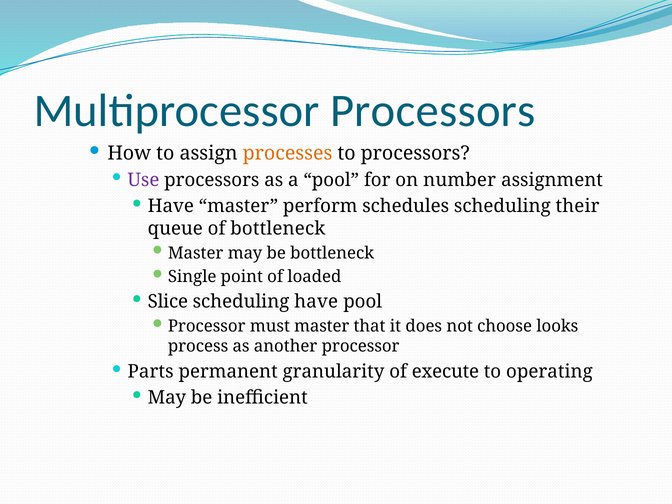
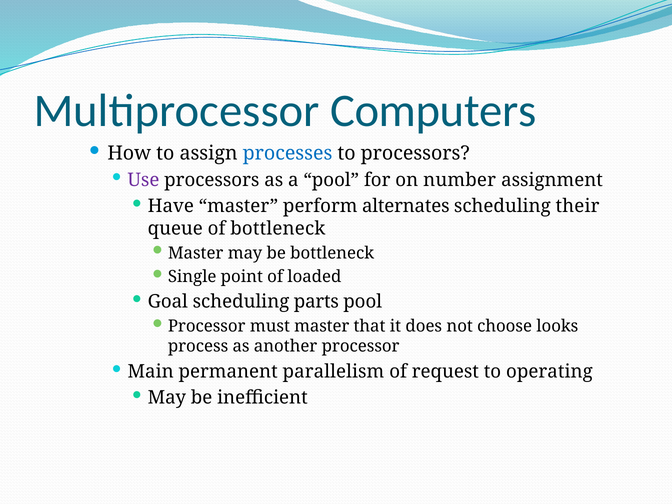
Multiprocessor Processors: Processors -> Computers (433, 111)
processes colour: orange -> blue (288, 153)
schedules: schedules -> alternates (406, 206)
Slice: Slice -> Goal (168, 302)
scheduling have: have -> parts (316, 302)
Parts: Parts -> Main (151, 372)
granularity: granularity -> parallelism (333, 372)
execute: execute -> request (445, 372)
